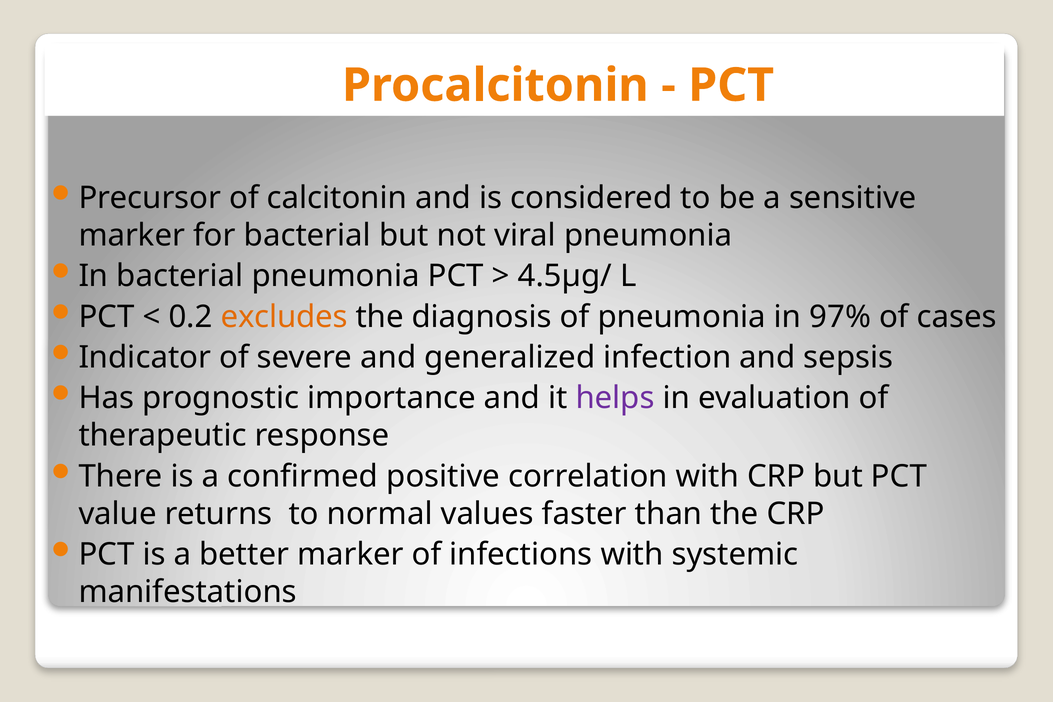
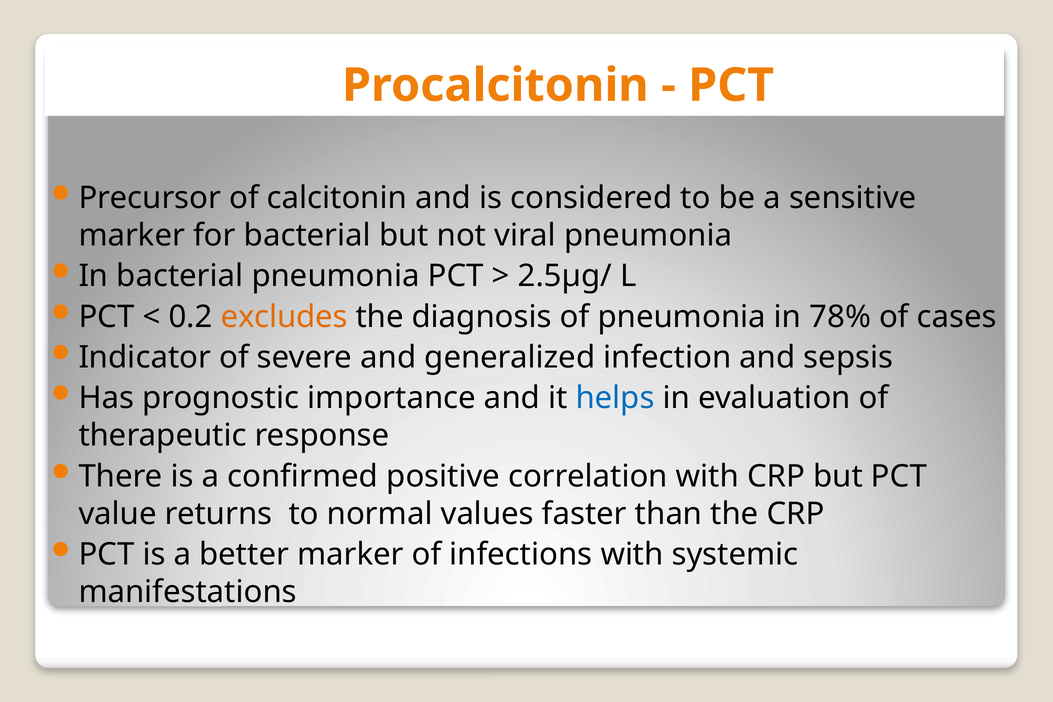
4.5µg/: 4.5µg/ -> 2.5µg/ (565, 276)
97%: 97% -> 78% (840, 317)
helps colour: purple -> blue (615, 398)
